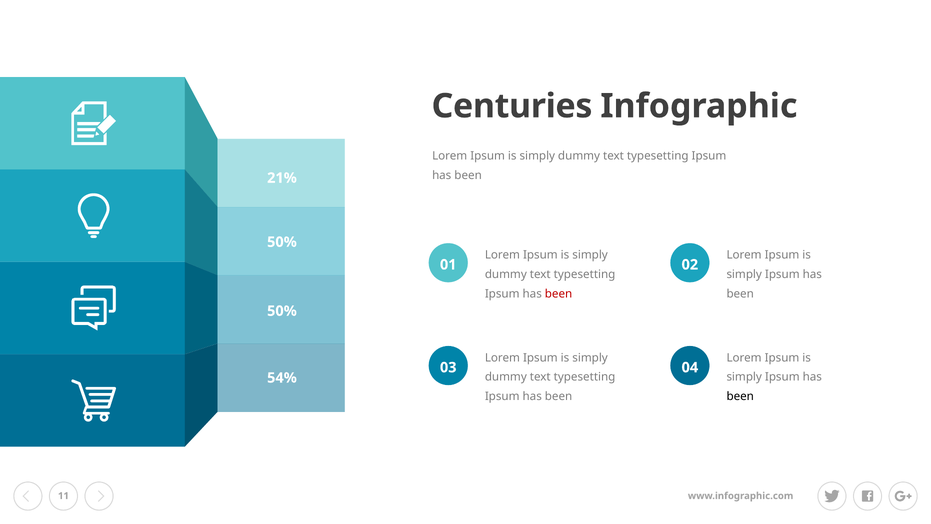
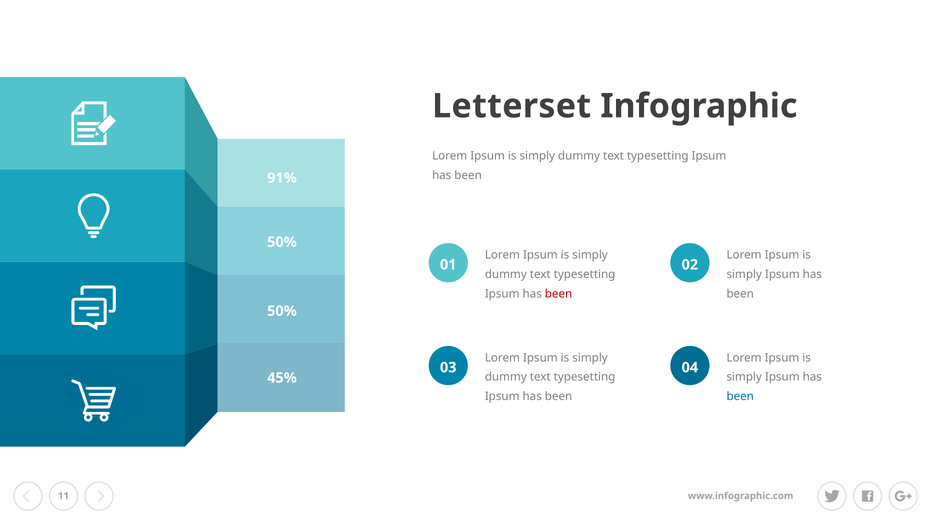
Centuries: Centuries -> Letterset (512, 106)
21%: 21% -> 91% (282, 178)
54%: 54% -> 45% (282, 378)
been colour: black -> blue (740, 396)
